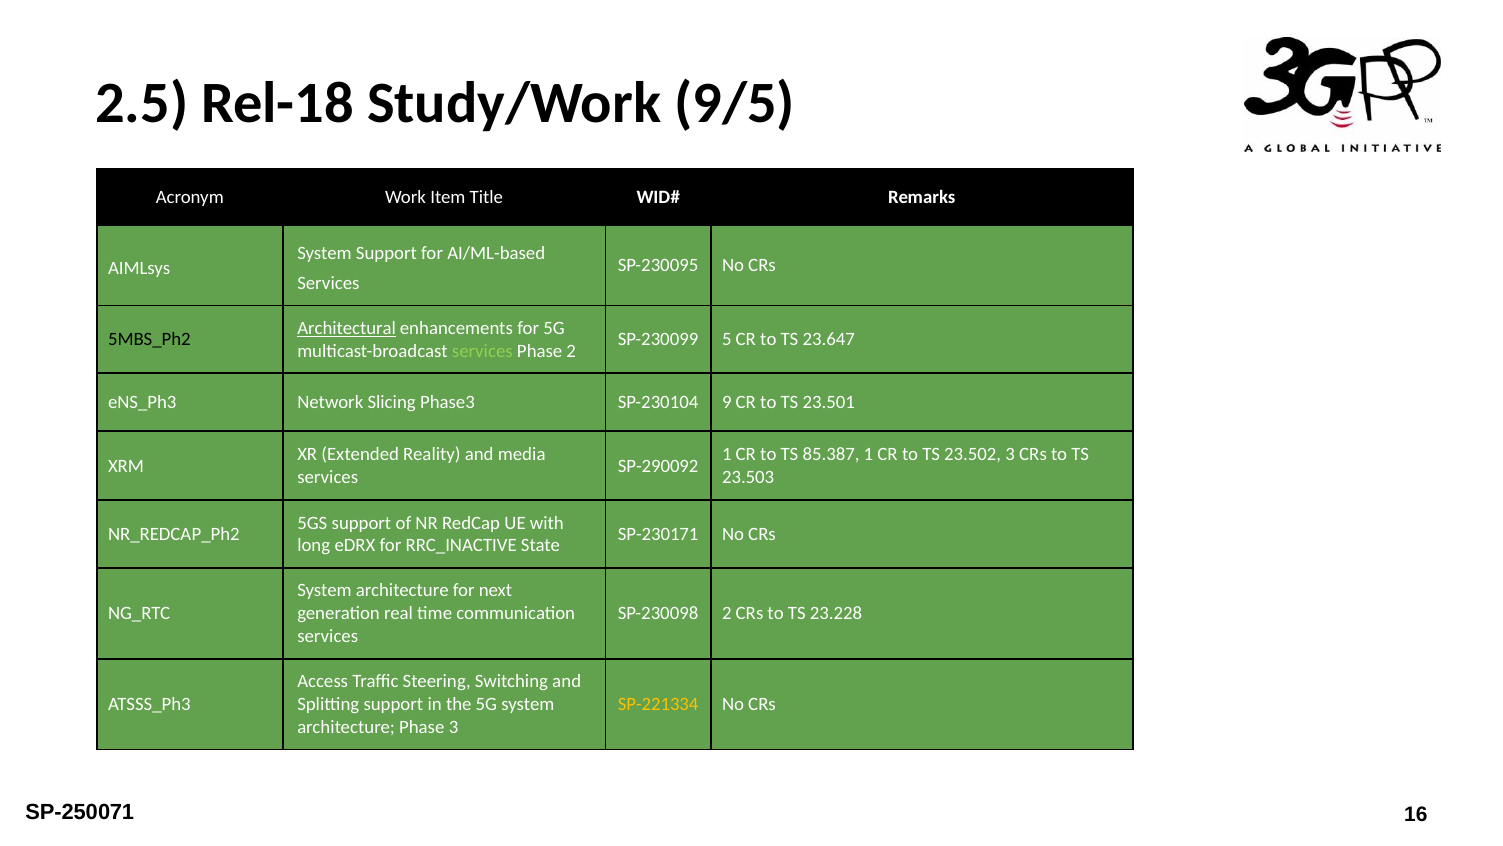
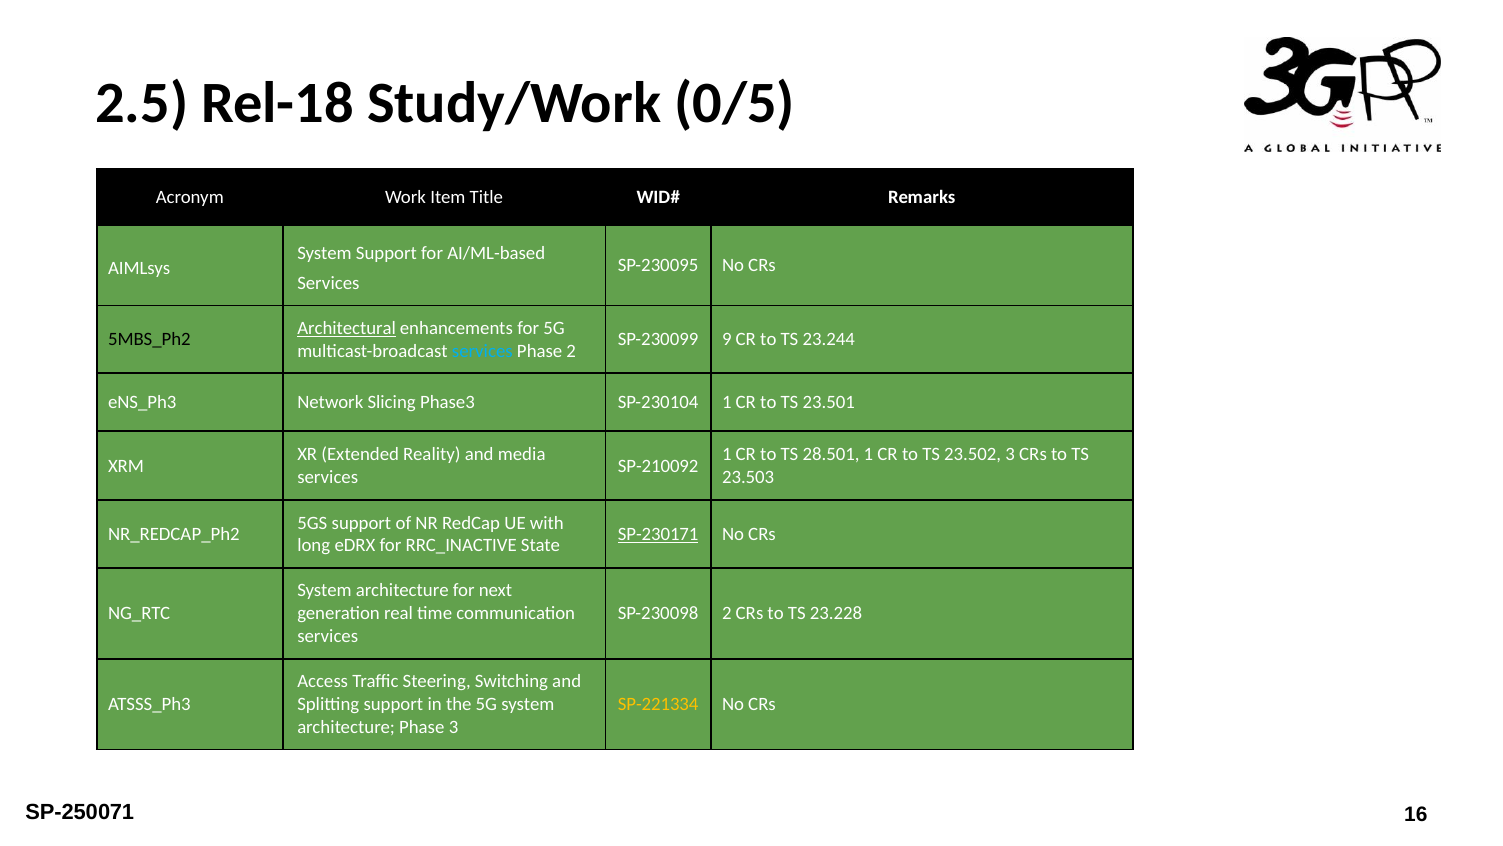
9/5: 9/5 -> 0/5 (735, 103)
5: 5 -> 9 (727, 339)
23.647: 23.647 -> 23.244 (829, 339)
services colour: light green -> light blue (482, 351)
SP-230104 9: 9 -> 1 (727, 402)
85.387: 85.387 -> 28.501 (831, 454)
SP-290092: SP-290092 -> SP-210092 (658, 466)
SP-230171 underline: none -> present (658, 534)
